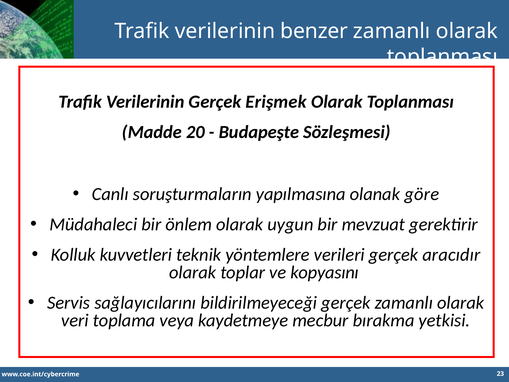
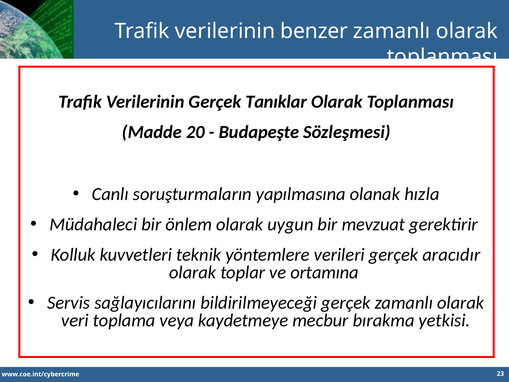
Erişmek: Erişmek -> Tanıklar (276, 102)
göre: göre -> hızla (422, 194)
kopyasını: kopyasını -> ortamına (325, 272)
